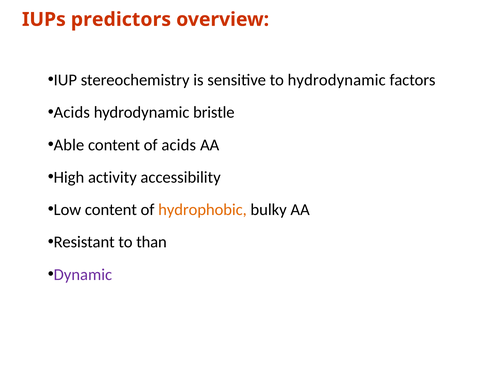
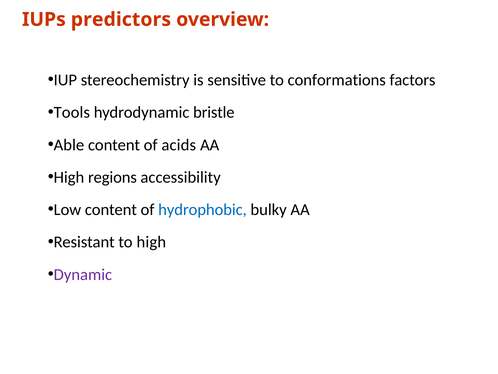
to hydrodynamic: hydrodynamic -> conformations (337, 80)
Acids: Acids -> Tools (72, 112)
activity: activity -> regions (112, 177)
hydrophobic colour: orange -> blue (202, 209)
to than: than -> high (151, 242)
